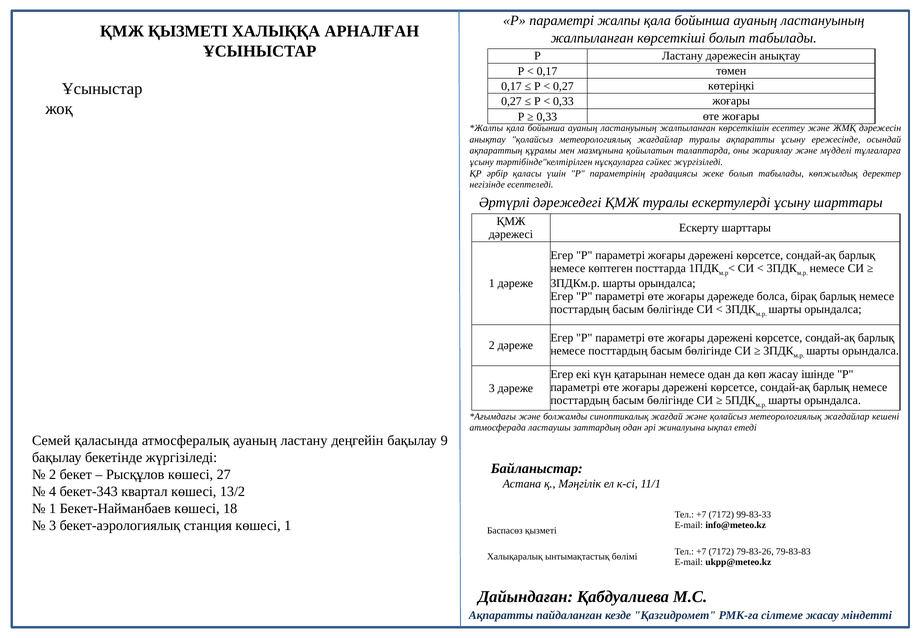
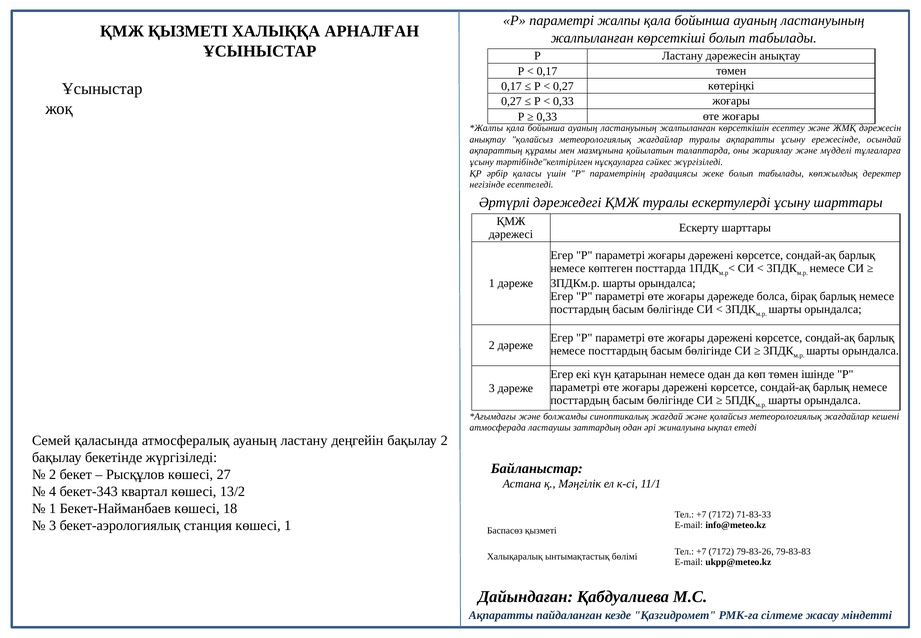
көп жасау: жасау -> төмен (783, 374)
бақылау 9: 9 -> 2 (444, 440)
99-83-33: 99-83-33 -> 71-83-33 (754, 514)
